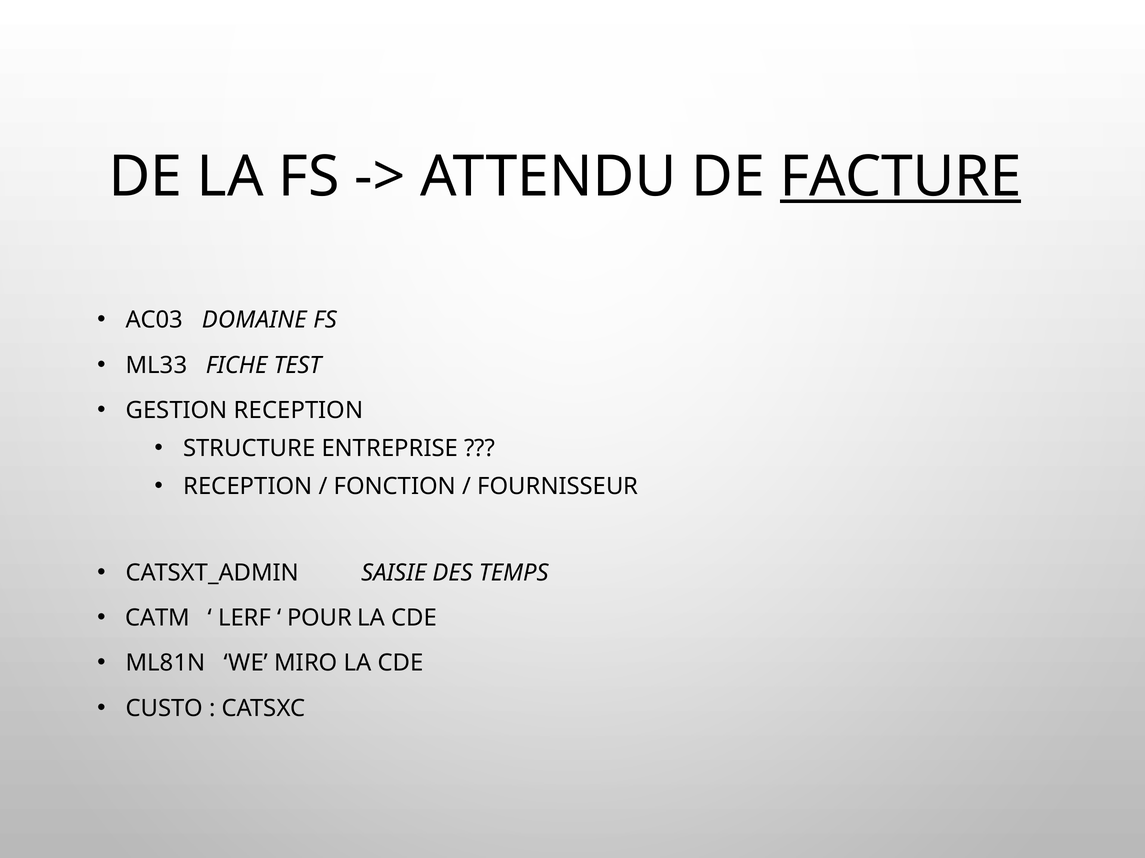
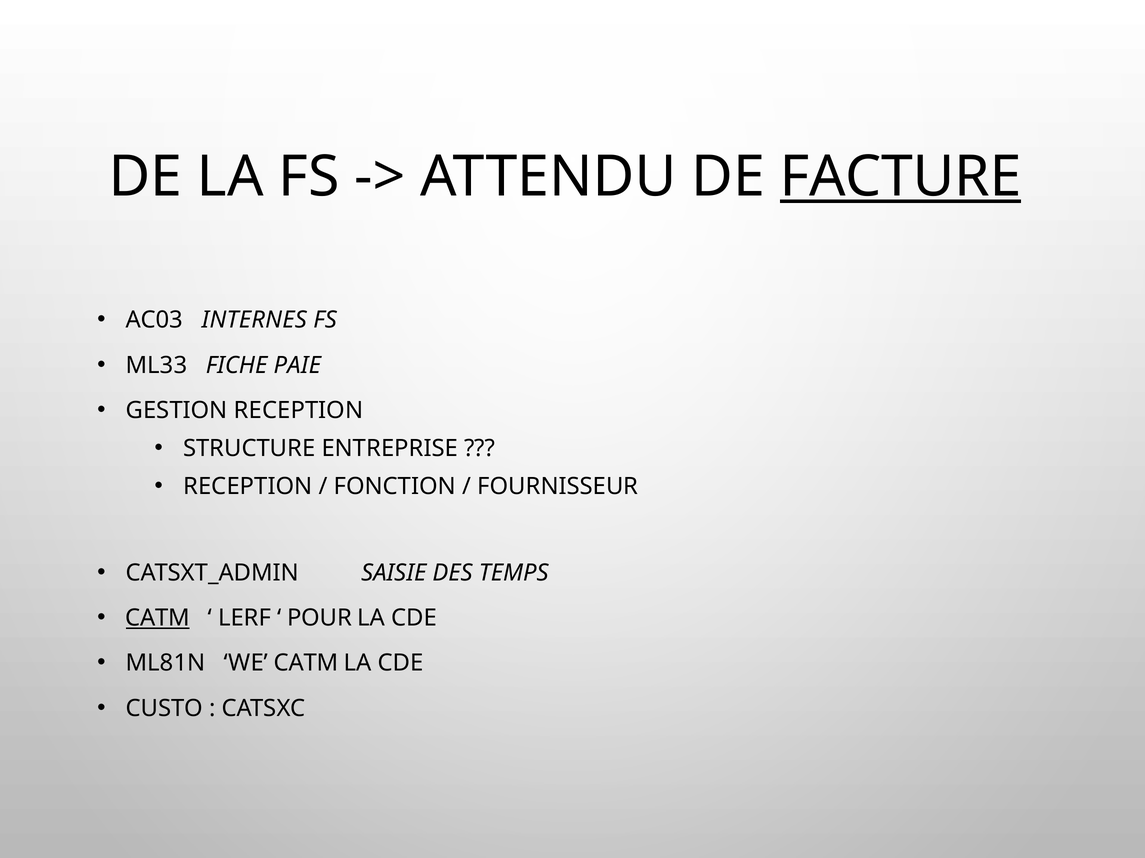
DOMAINE: DOMAINE -> INTERNES (254, 320)
TEST: TEST -> PAIE (297, 366)
CATM underline: none -> present (158, 618)
WE MIRO: MIRO -> CATM (306, 664)
